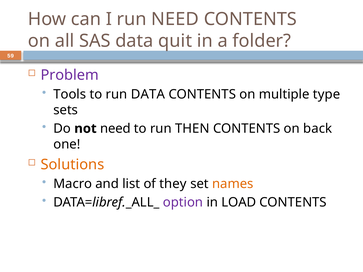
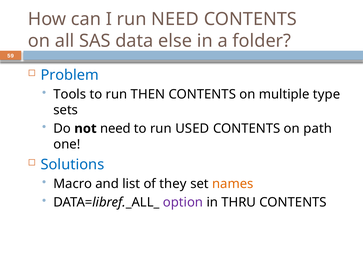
quit: quit -> else (175, 41)
Problem colour: purple -> blue (70, 75)
run DATA: DATA -> THEN (148, 94)
THEN: THEN -> USED (192, 129)
back: back -> path (318, 129)
Solutions colour: orange -> blue (72, 165)
LOAD: LOAD -> THRU (239, 202)
